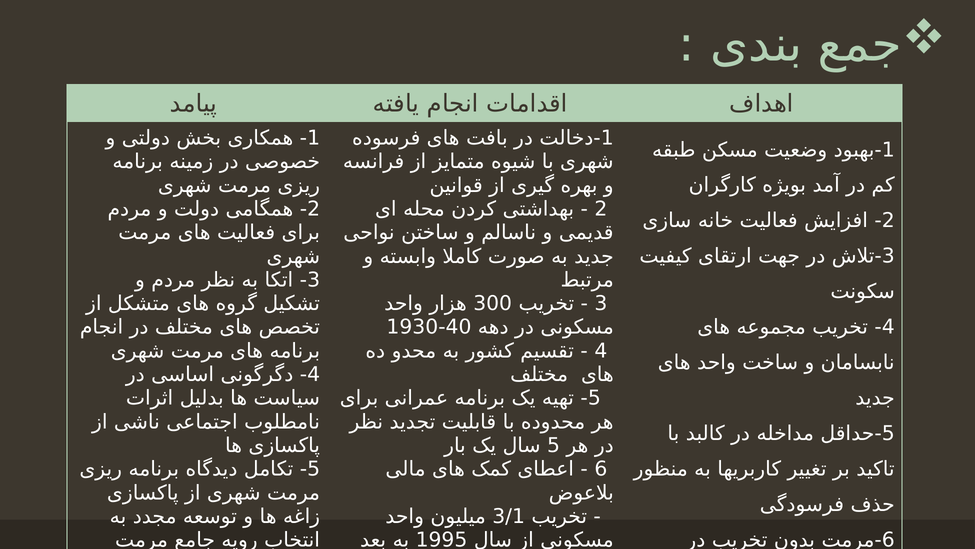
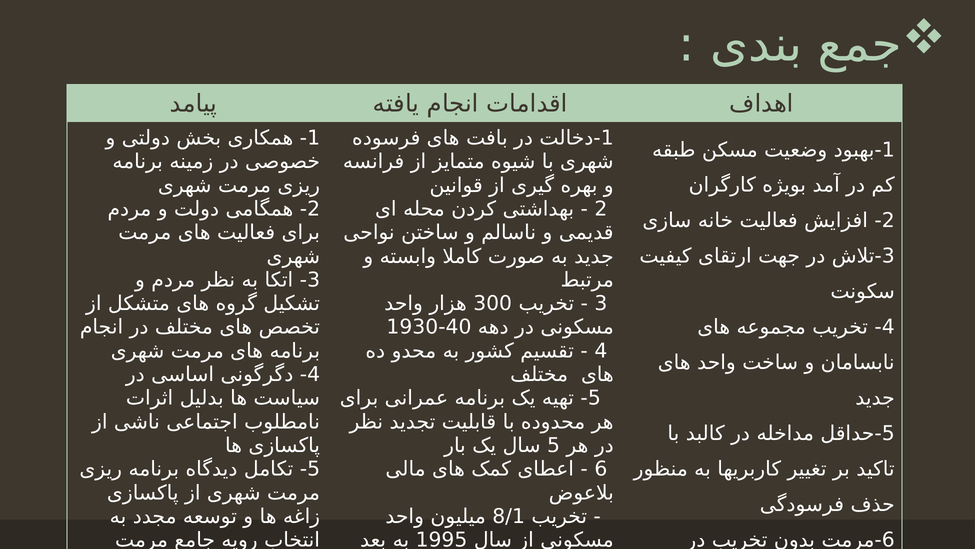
3/1: 3/1 -> 8/1 (509, 516)
